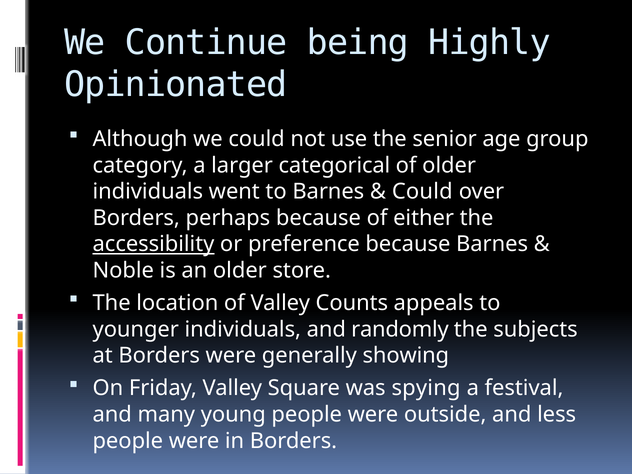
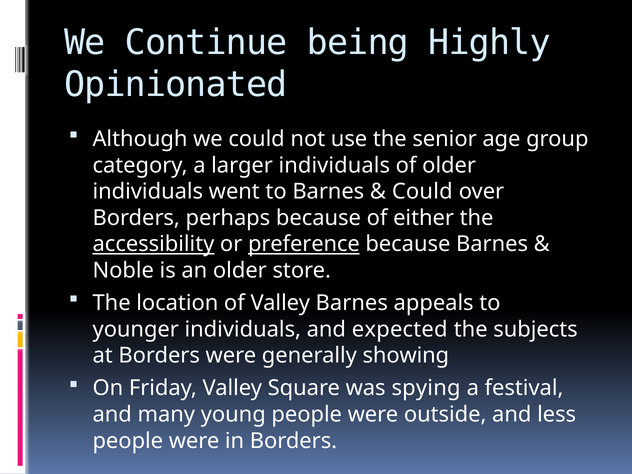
larger categorical: categorical -> individuals (334, 165)
preference underline: none -> present (304, 244)
Valley Counts: Counts -> Barnes (352, 303)
randomly: randomly -> expected (400, 329)
